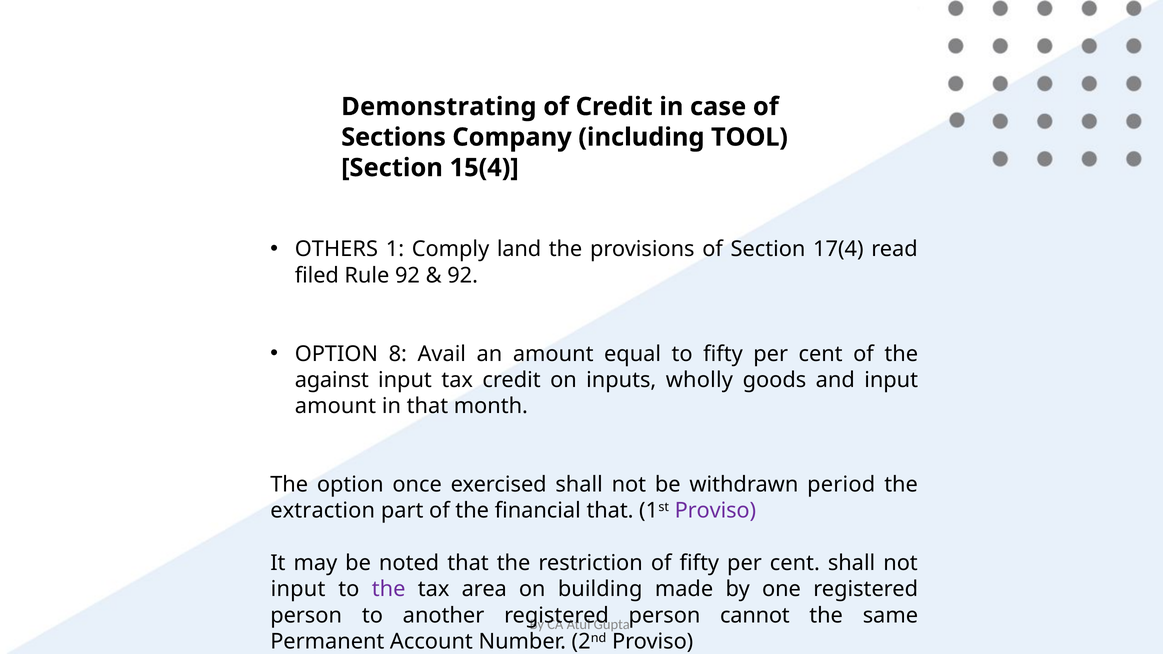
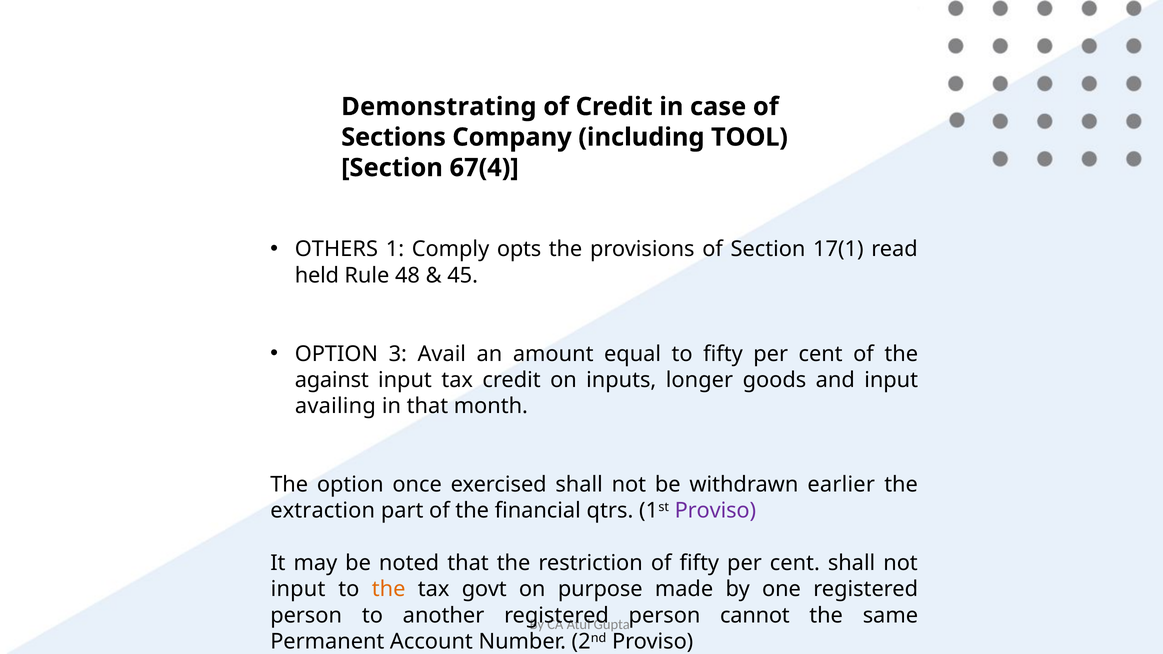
15(4: 15(4 -> 67(4 (484, 168)
land: land -> opts (519, 249)
17(4: 17(4 -> 17(1 (838, 249)
filed: filed -> held (317, 275)
Rule 92: 92 -> 48 (407, 275)
92: 92 -> 45 (463, 275)
8: 8 -> 3 (398, 354)
wholly: wholly -> longer (699, 380)
amount: amount -> availing (335, 406)
period: period -> earlier (841, 485)
financial that: that -> qtrs (610, 511)
the colour: purple -> orange (389, 589)
area: area -> govt (484, 589)
building: building -> purpose (600, 589)
